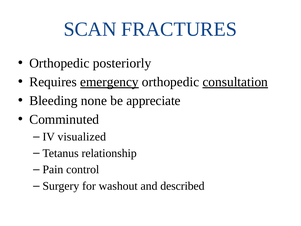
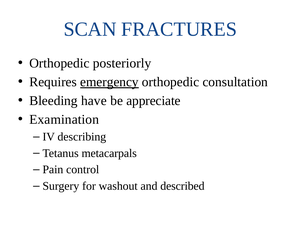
consultation underline: present -> none (235, 82)
none: none -> have (94, 101)
Comminuted: Comminuted -> Examination (64, 119)
visualized: visualized -> describing (82, 137)
relationship: relationship -> metacarpals (109, 153)
